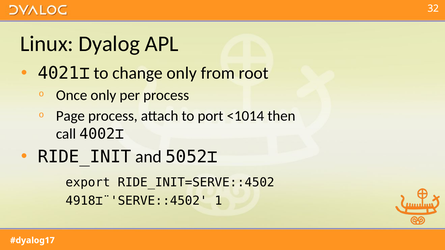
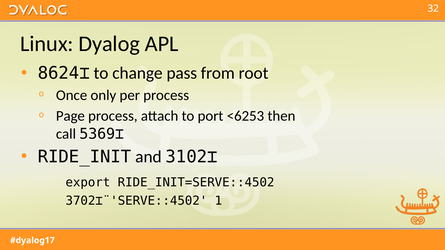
4021⌶: 4021⌶ -> 8624⌶ (64, 73)
change only: only -> pass (182, 73)
<1014: <1014 -> <6253 (245, 116)
4002⌶: 4002⌶ -> 5369⌶ (102, 134)
5052⌶: 5052⌶ -> 3102⌶ (192, 157)
4918⌶¨'SERVE::4502: 4918⌶¨'SERVE::4502 -> 3702⌶¨'SERVE::4502 (136, 201)
